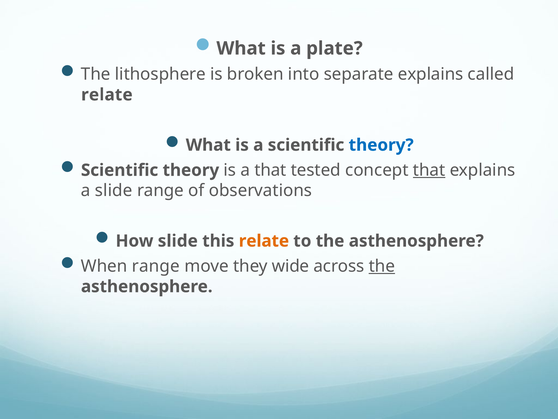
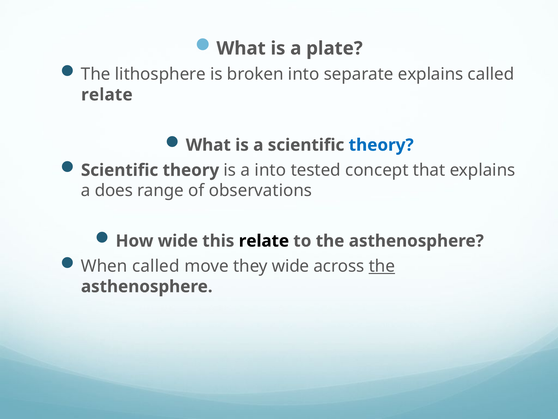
a that: that -> into (270, 170)
that underline: present -> none (429, 170)
a slide: slide -> does (114, 190)
How slide: slide -> wide (178, 241)
relate colour: orange -> black (264, 241)
When range: range -> called (156, 266)
